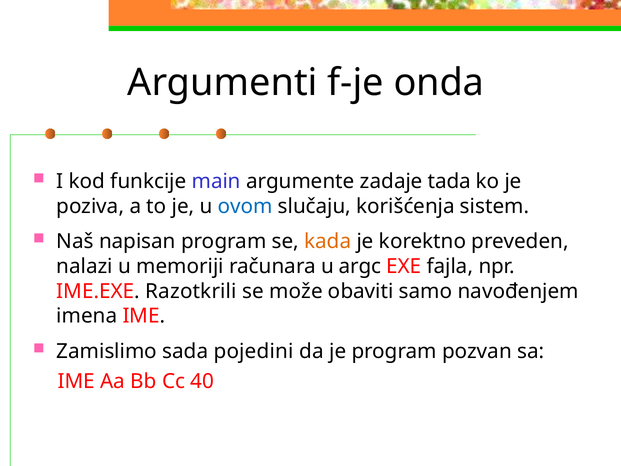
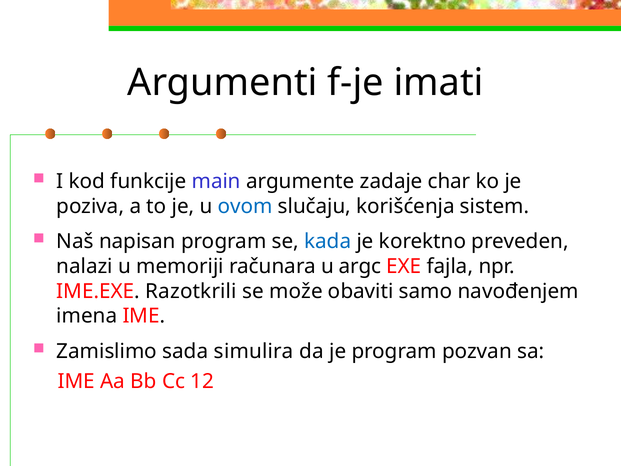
onda: onda -> imati (439, 83)
tada: tada -> char (449, 181)
kada colour: orange -> blue (328, 241)
pojedini: pojedini -> simulira (254, 351)
40: 40 -> 12 (202, 381)
